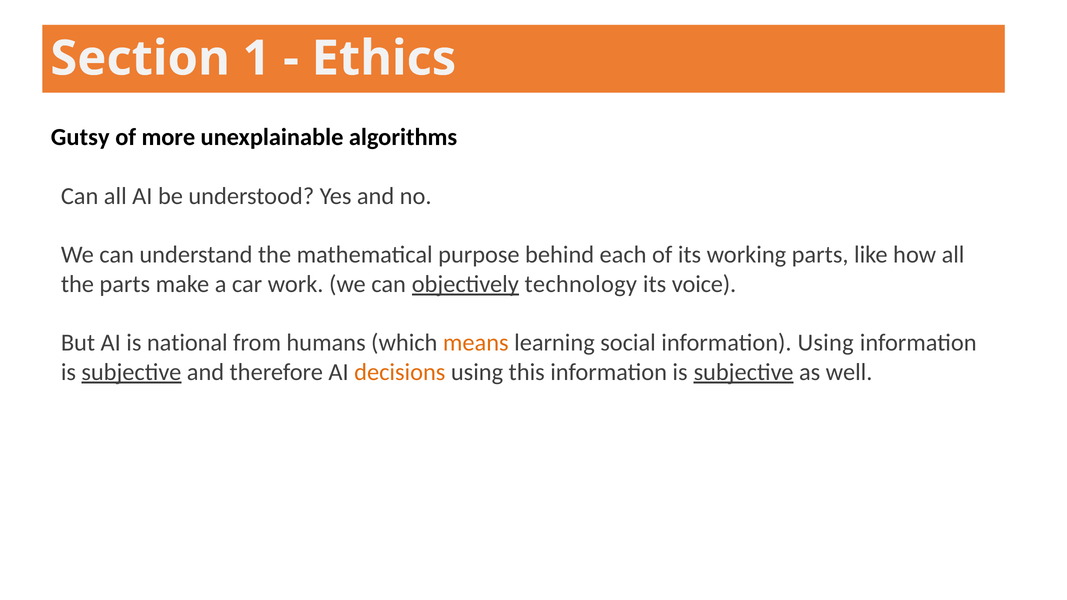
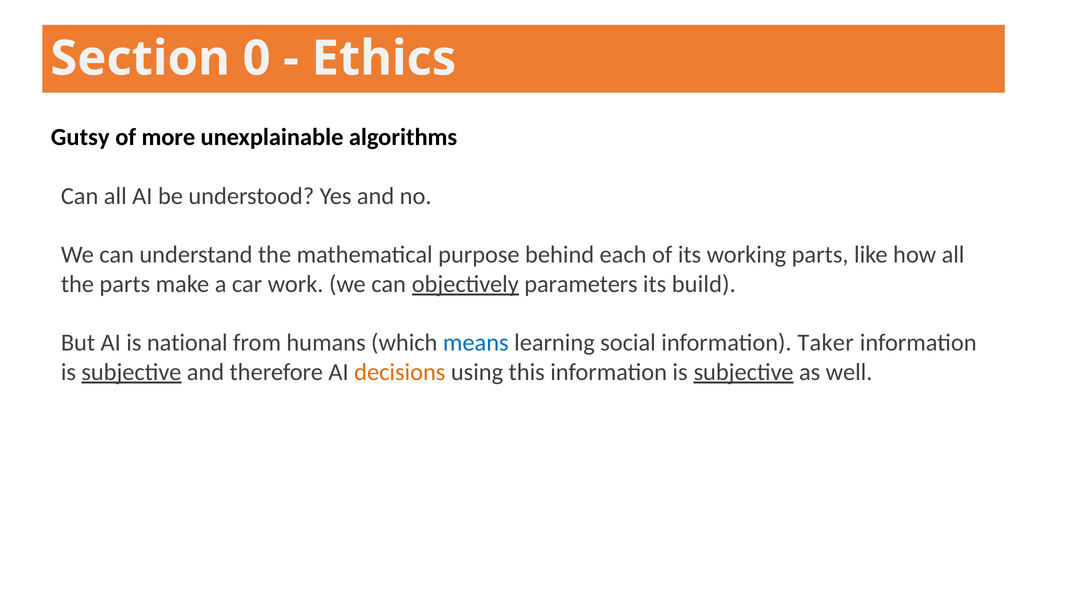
1: 1 -> 0 (257, 59)
technology: technology -> parameters (581, 284)
voice: voice -> build (704, 284)
means colour: orange -> blue (476, 343)
information Using: Using -> Taker (826, 343)
